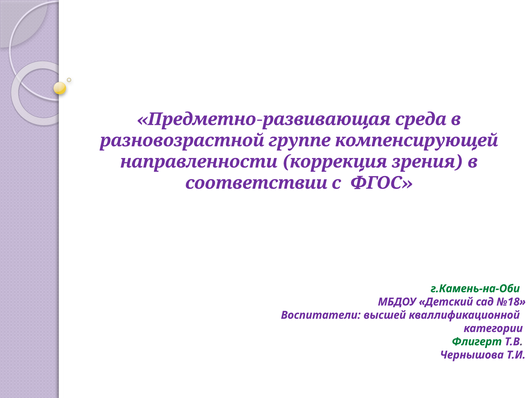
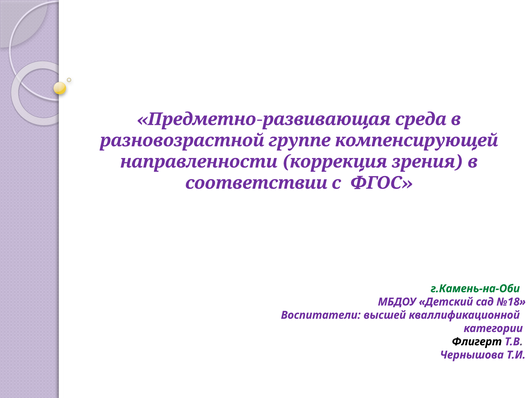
Флигерт colour: green -> black (477, 342)
